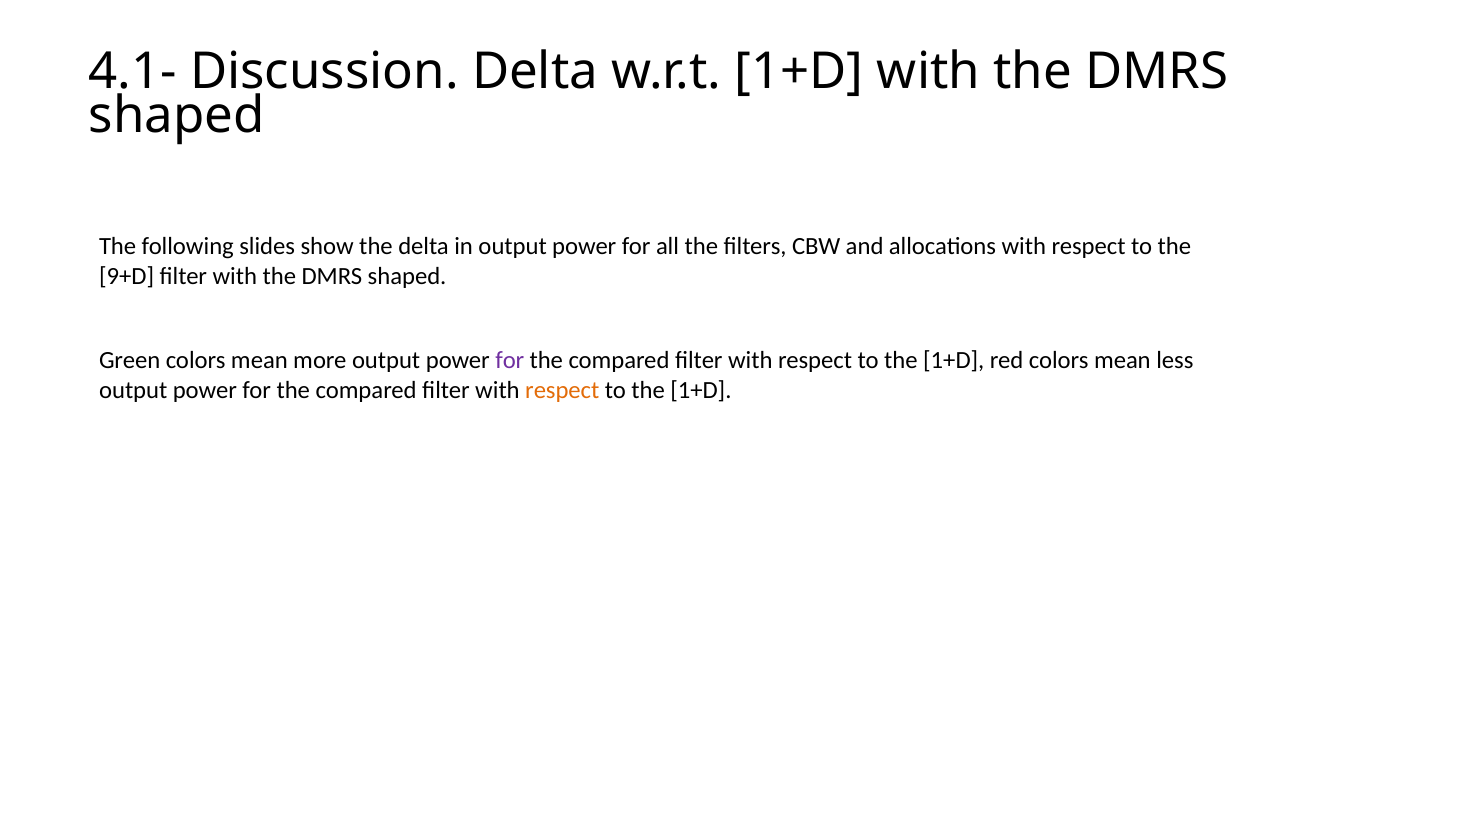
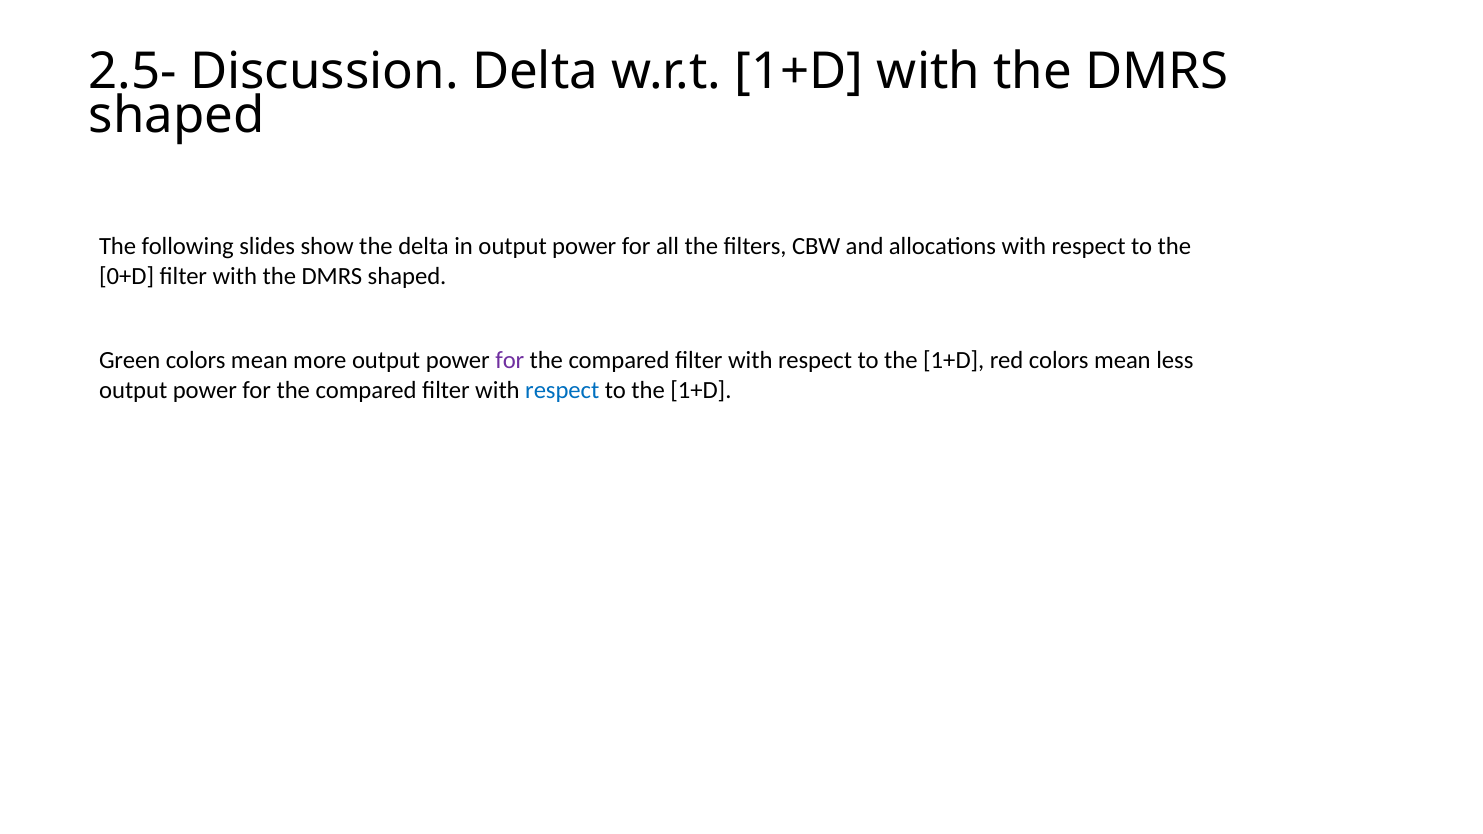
4.1-: 4.1- -> 2.5- (133, 71)
9+D: 9+D -> 0+D (127, 276)
respect colour: orange -> blue (562, 390)
